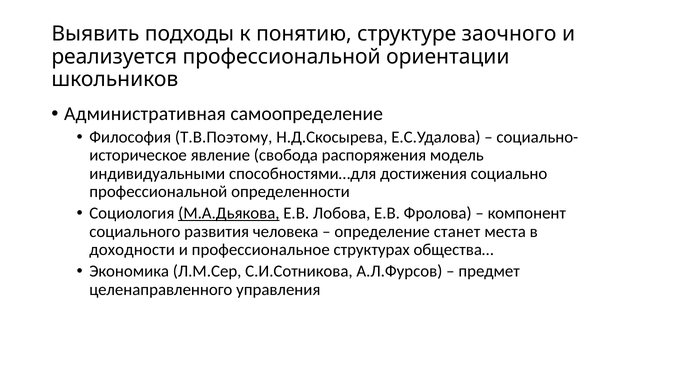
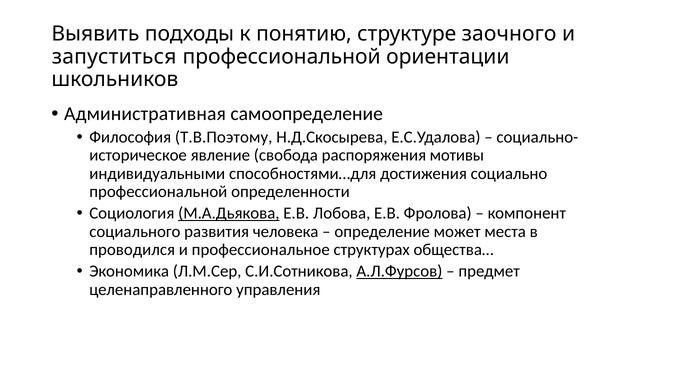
реализуется: реализуется -> запуститься (114, 57)
модель: модель -> мотивы (457, 155)
станет: станет -> может (457, 232)
доходности: доходности -> проводился (132, 250)
А.Л.Фурсов underline: none -> present (399, 272)
